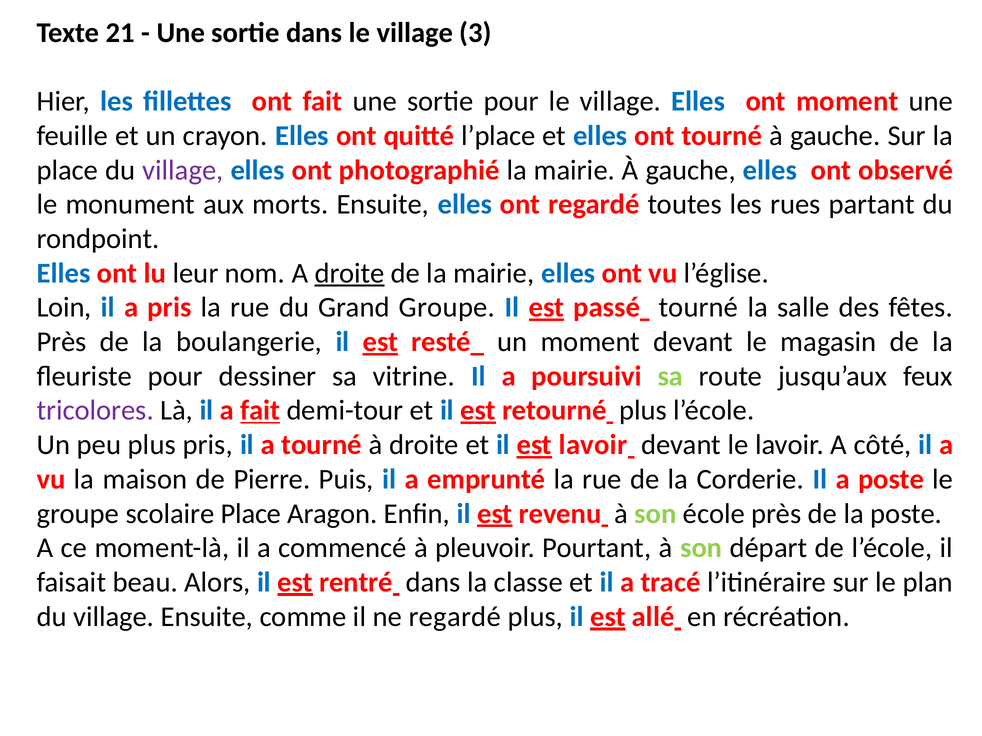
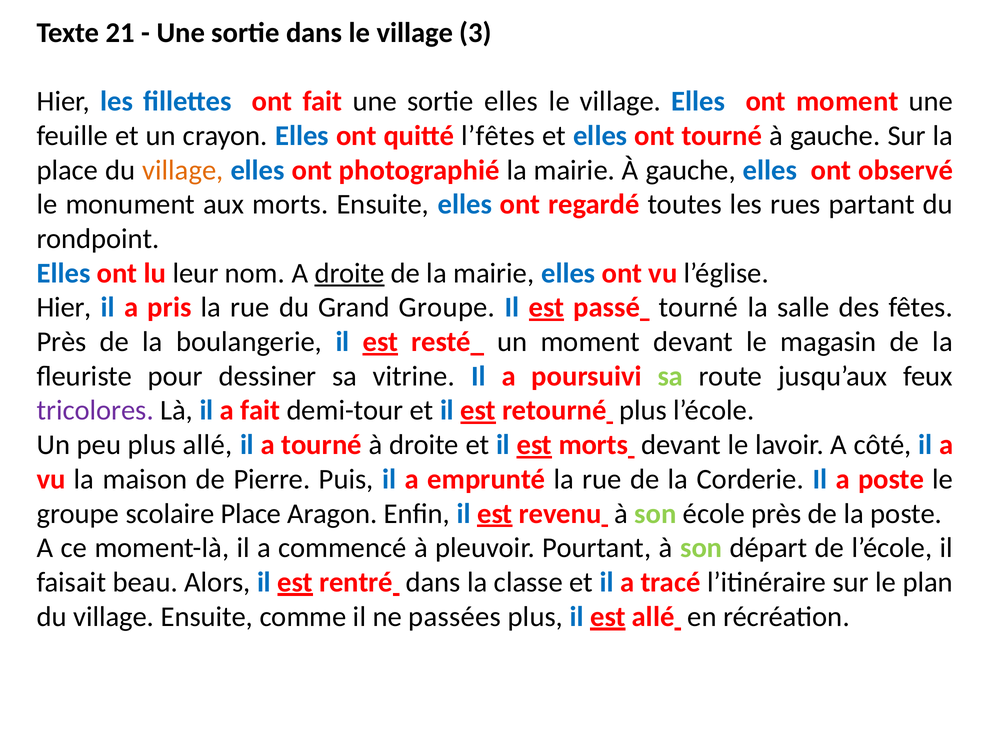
sortie pour: pour -> elles (511, 101)
l’place: l’place -> l’fêtes (498, 136)
village colour: purple -> orange (183, 170)
Loin: Loin -> Hier (64, 308)
fait underline: present -> none (260, 411)
plus pris: pris -> allé (208, 445)
est lavoir: lavoir -> morts (593, 445)
ne regardé: regardé -> passées (455, 617)
